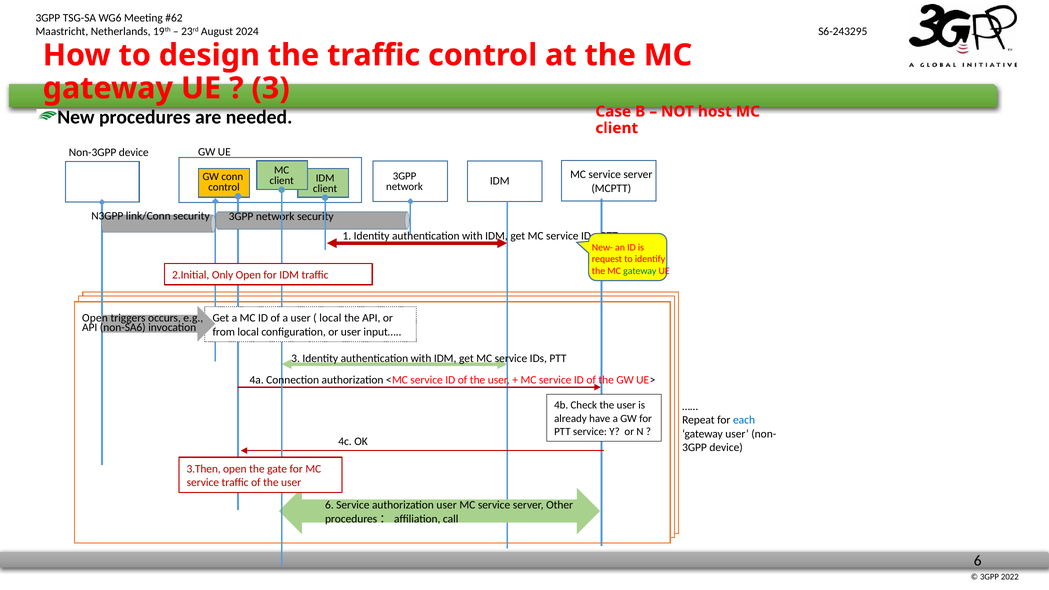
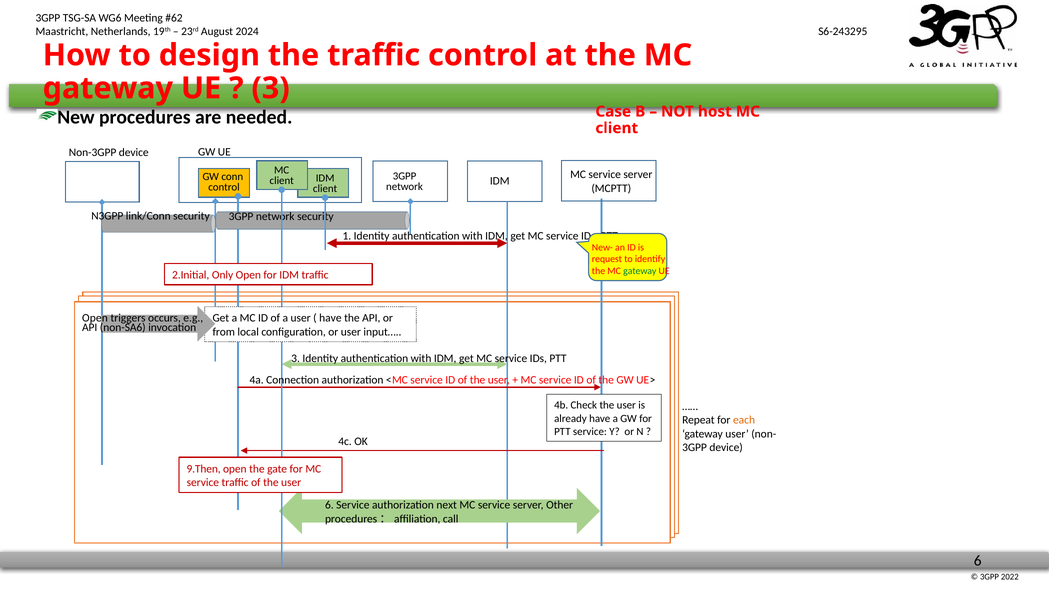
local: local -> have (330, 318)
each colour: blue -> orange (744, 420)
3.Then: 3.Then -> 9.Then (204, 469)
authorization user: user -> next (447, 505)
